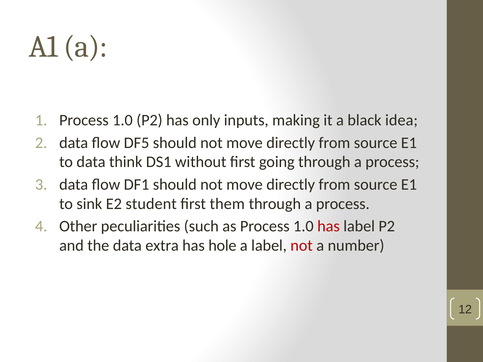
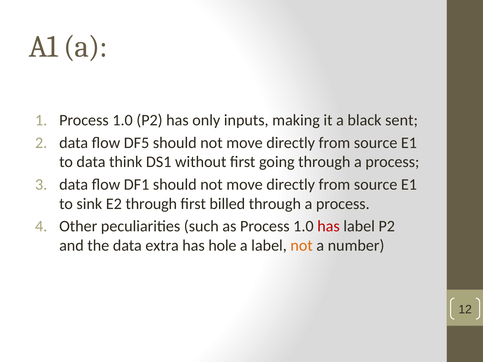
idea: idea -> sent (402, 120)
E2 student: student -> through (151, 204)
them: them -> billed (227, 204)
not colour: red -> orange (302, 246)
